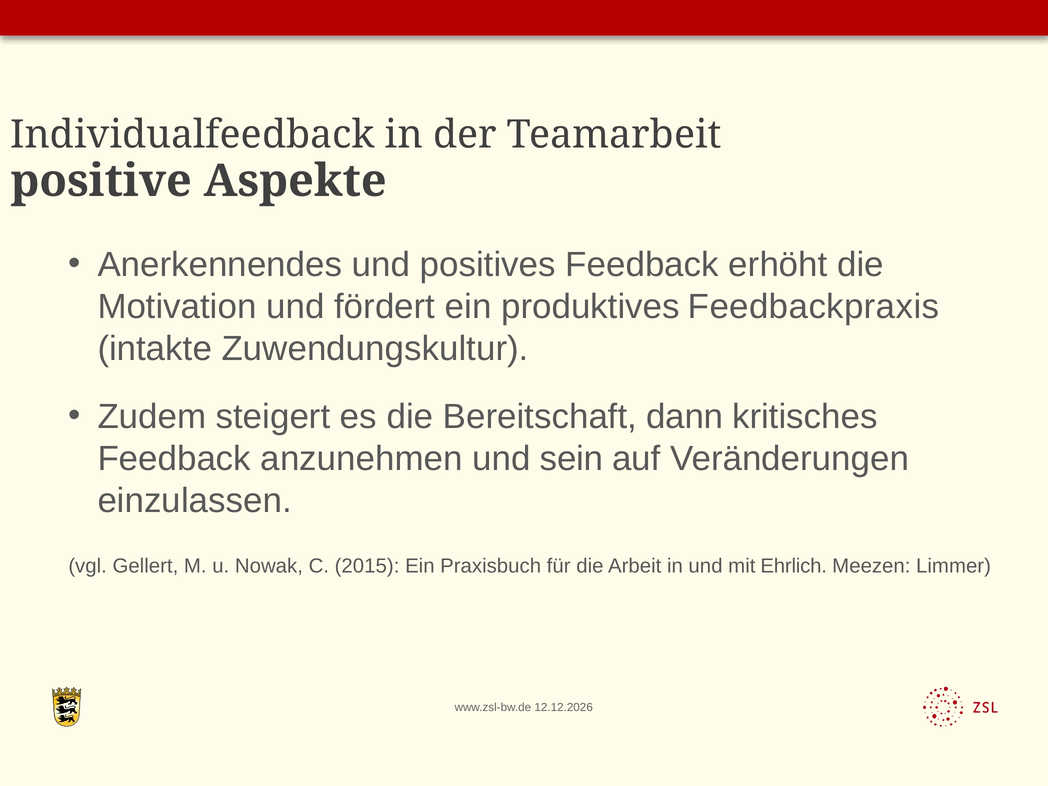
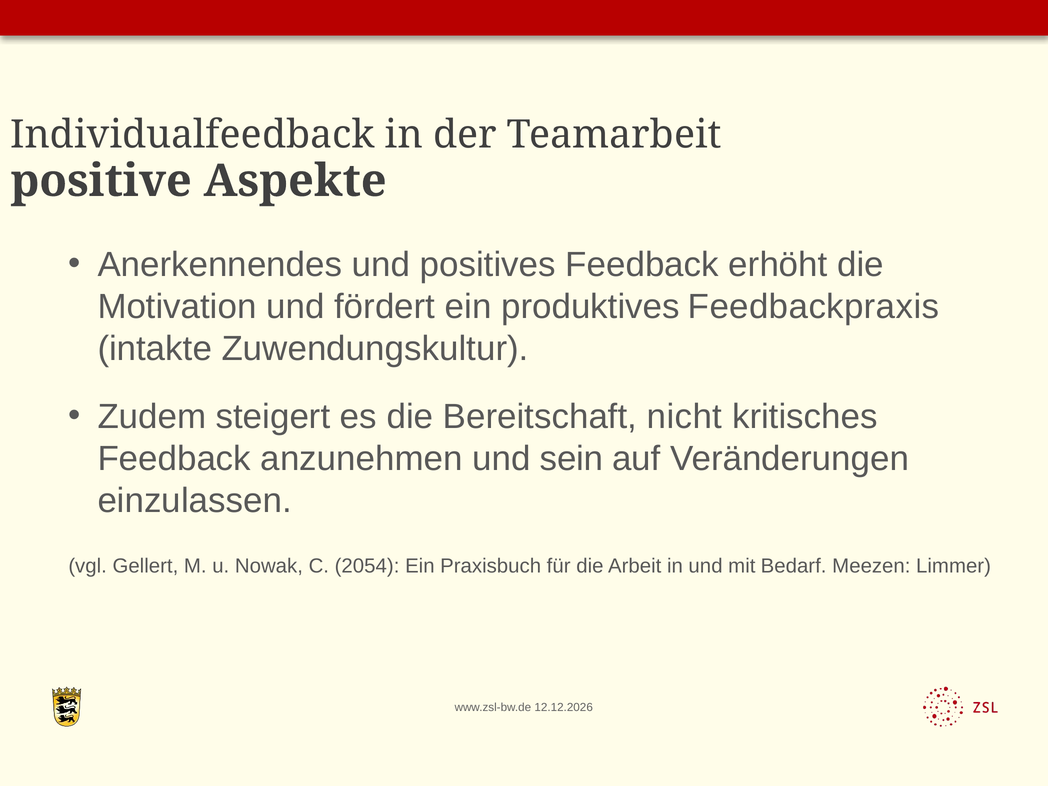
dann: dann -> nicht (684, 417)
2015: 2015 -> 2054 (367, 566)
Ehrlich: Ehrlich -> Bedarf (794, 566)
